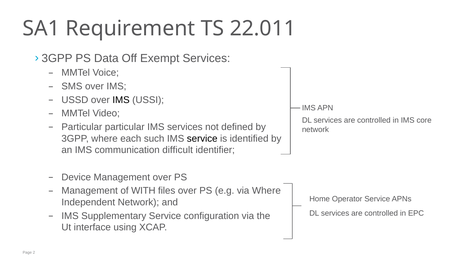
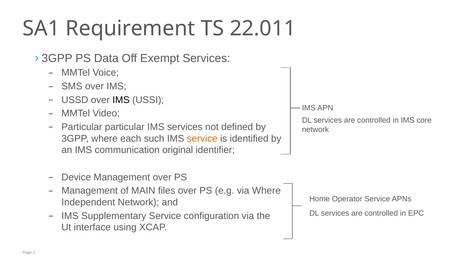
service colour: black -> orange (202, 138)
difficult: difficult -> original (178, 150)
WITH: WITH -> MAIN (143, 190)
